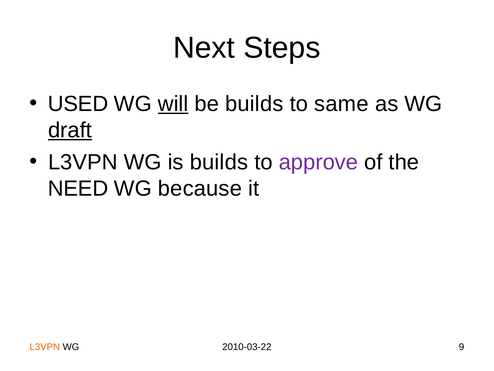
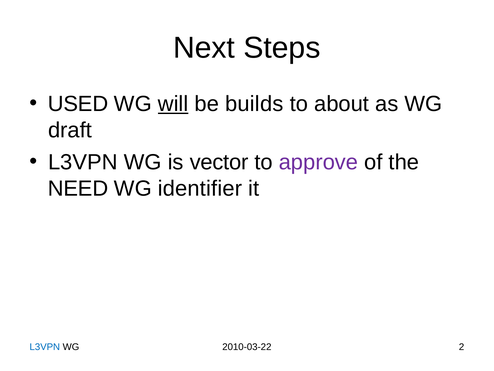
same: same -> about (342, 104)
draft underline: present -> none (70, 130)
is builds: builds -> vector (219, 162)
because: because -> identifier (200, 188)
L3VPN colour: orange -> blue (45, 346)
9: 9 -> 2 (462, 346)
